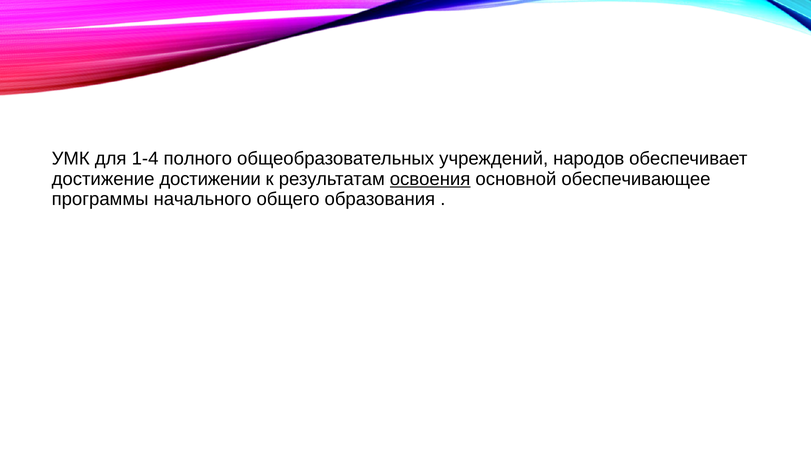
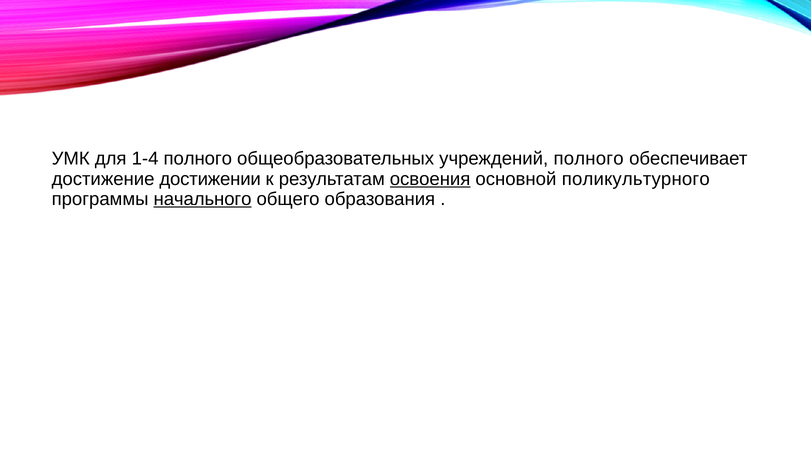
учреждений народов: народов -> полного (589, 159)
обеспечивающее: обеспечивающее -> поликультурного (636, 179)
начального underline: none -> present (203, 199)
